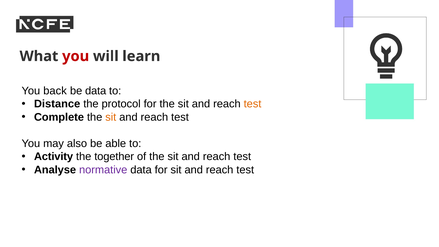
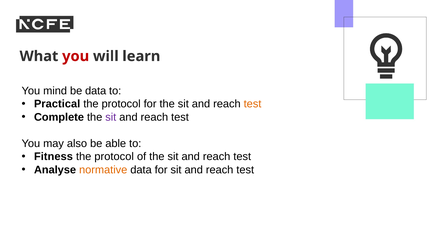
back: back -> mind (55, 91)
Distance: Distance -> Practical (57, 104)
sit colour: orange -> purple (111, 117)
Activity: Activity -> Fitness (53, 157)
together: together -> protocol (114, 157)
normative colour: purple -> orange (103, 170)
